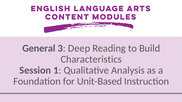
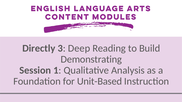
General: General -> Directly (39, 48)
Characteristics: Characteristics -> Demonstrating (91, 60)
